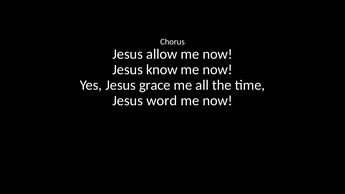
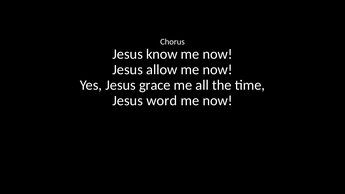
allow: allow -> know (162, 54)
know: know -> allow (162, 70)
